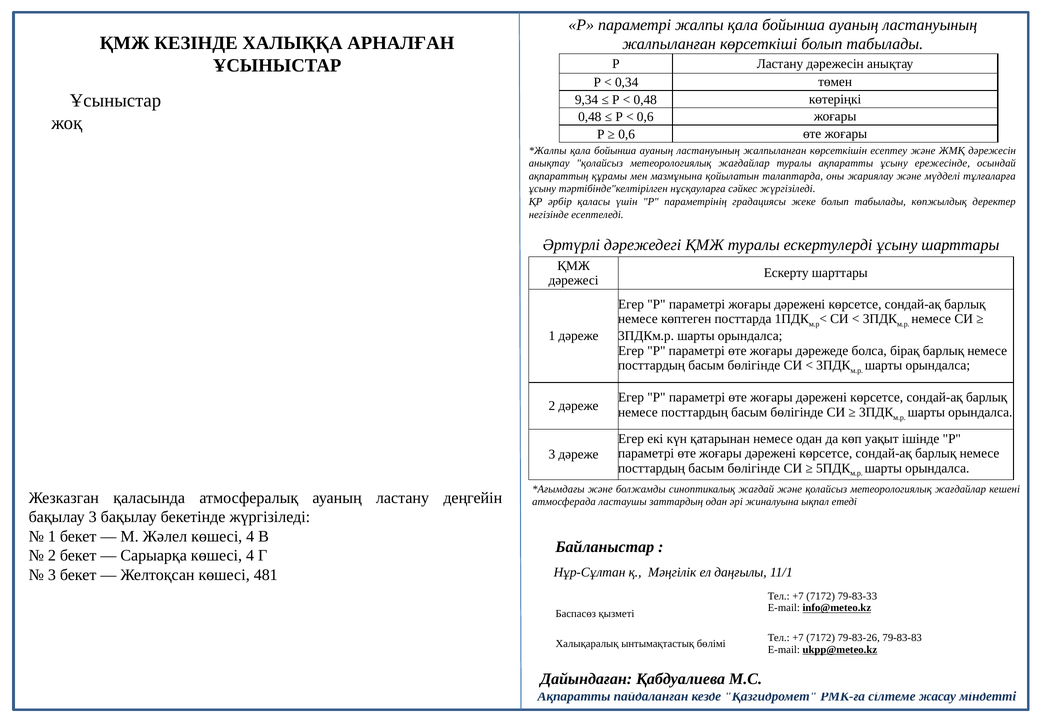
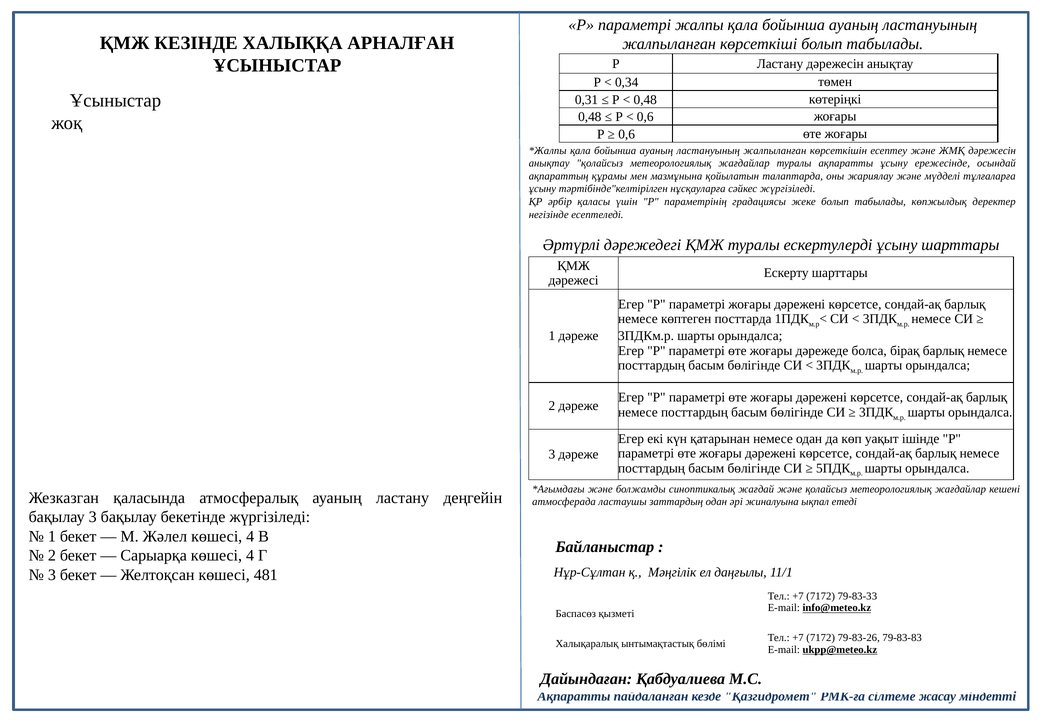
9,34: 9,34 -> 0,31 (587, 100)
